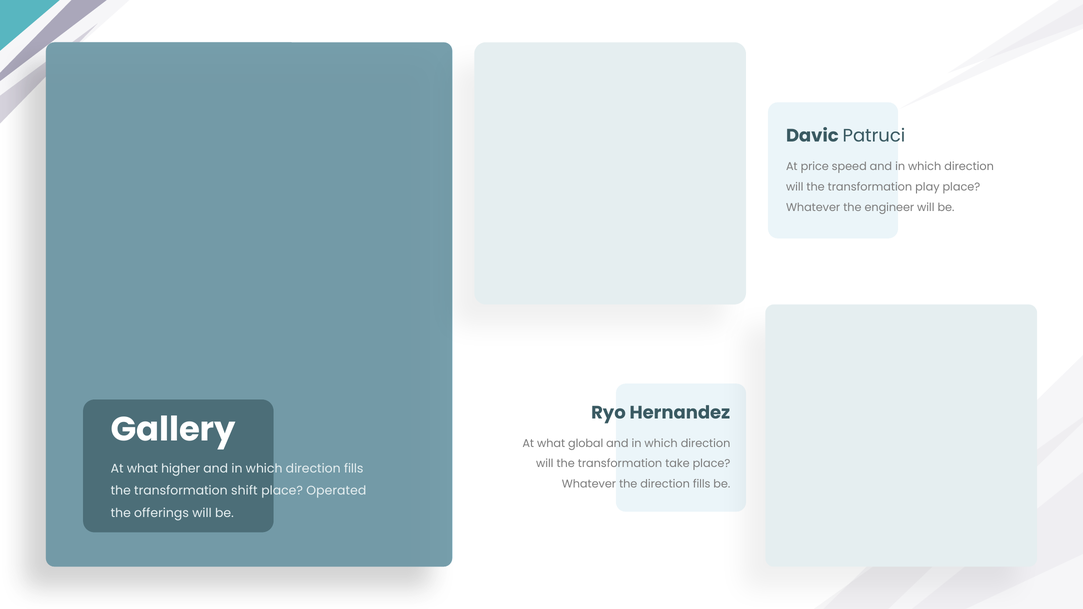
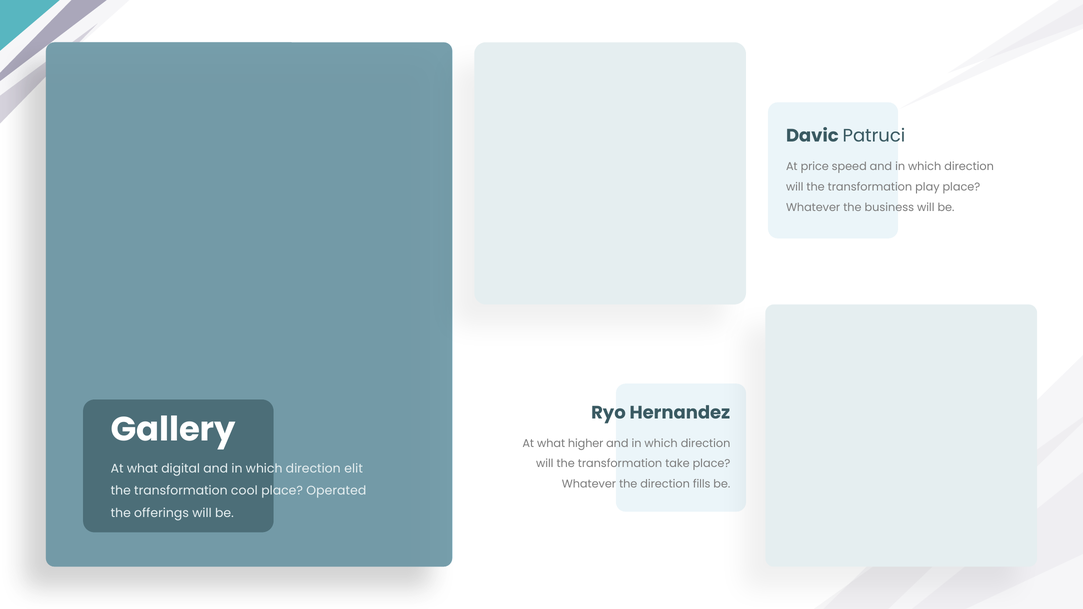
engineer: engineer -> business (889, 207)
global: global -> higher (586, 443)
higher: higher -> digital (181, 469)
which direction fills: fills -> elit (354, 469)
shift: shift -> cool (244, 491)
